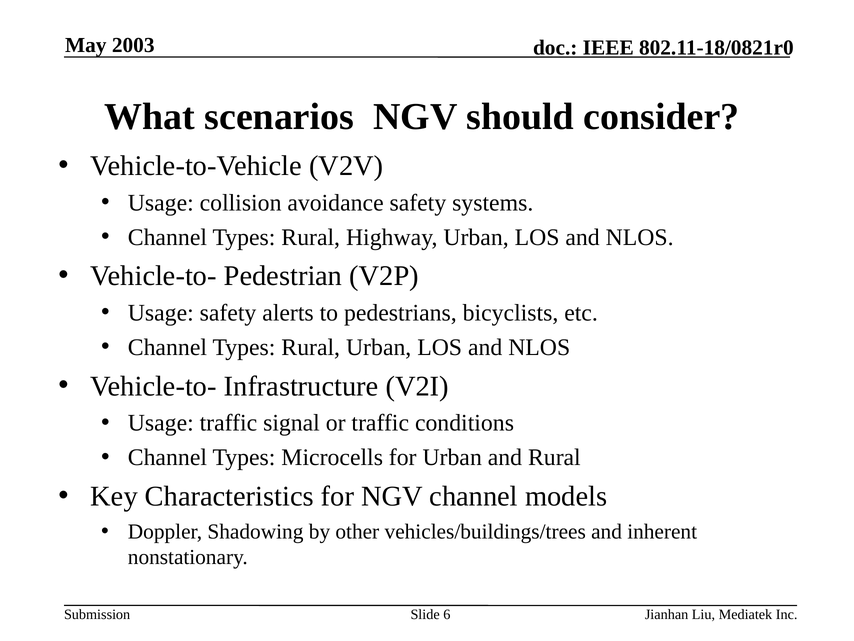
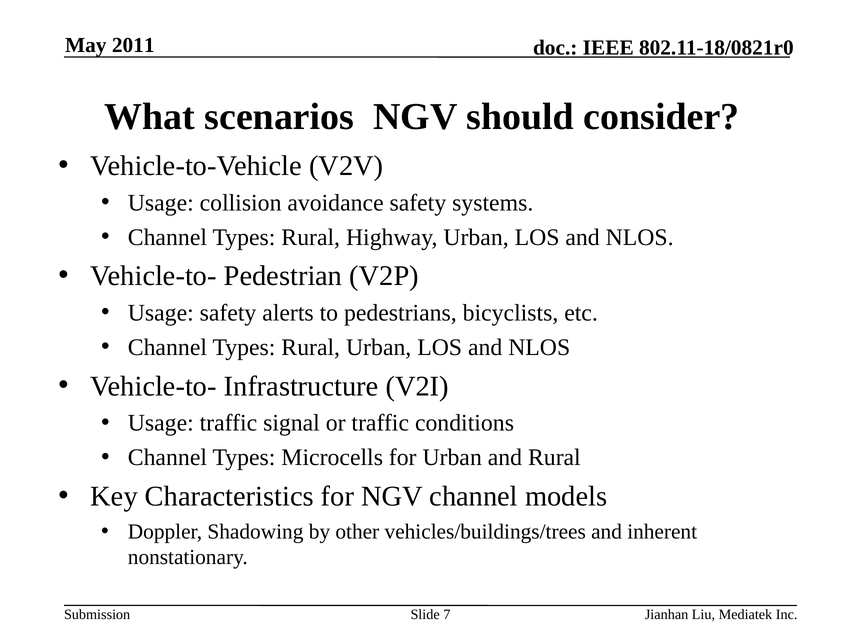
2003: 2003 -> 2011 (133, 45)
6: 6 -> 7 (447, 614)
